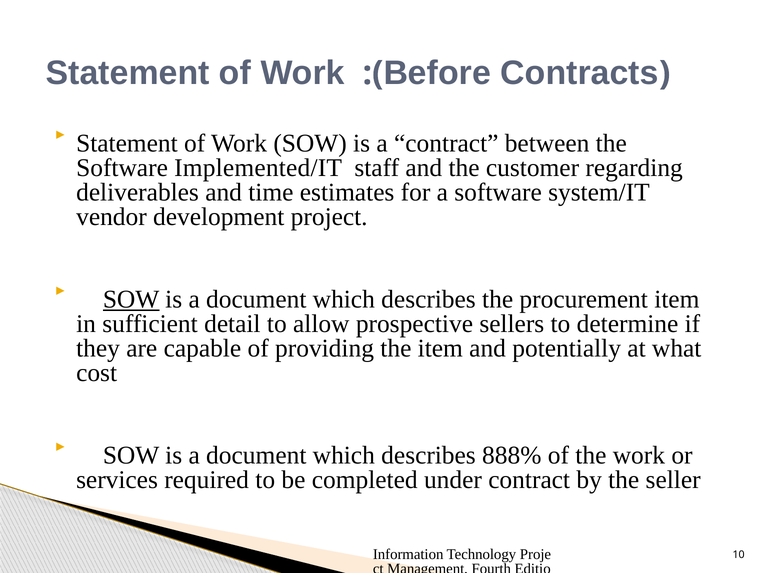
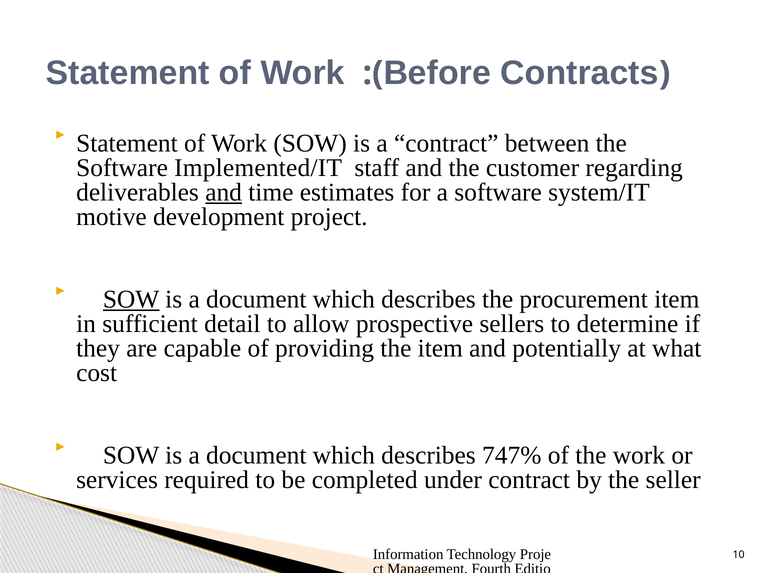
and underline: none -> present (224, 192)
vendor: vendor -> motive (111, 217)
888%: 888% -> 747% (512, 455)
